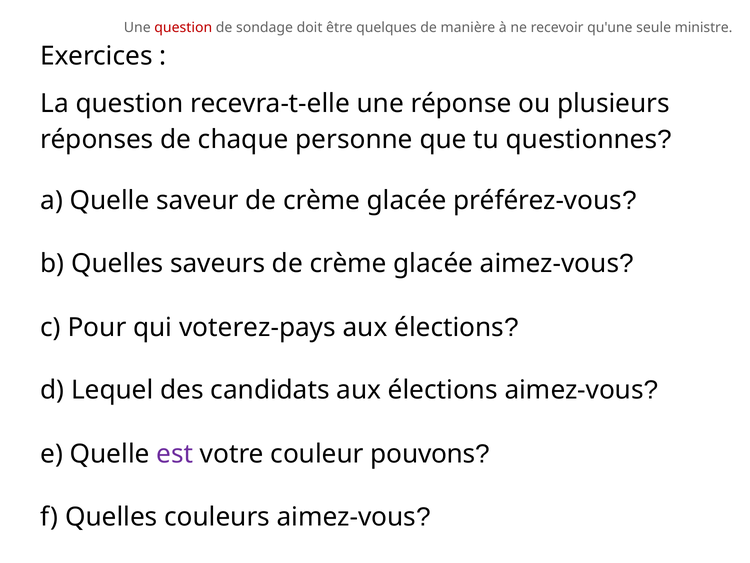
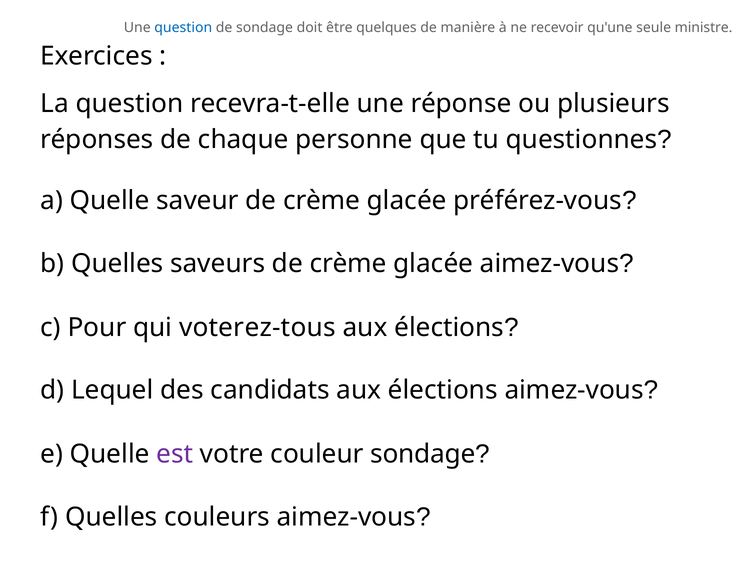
question colour: red -> blue (183, 28)
voterez-pays: voterez-pays -> voterez-tous (257, 327)
couleur pouvons: pouvons -> sondage (423, 454)
